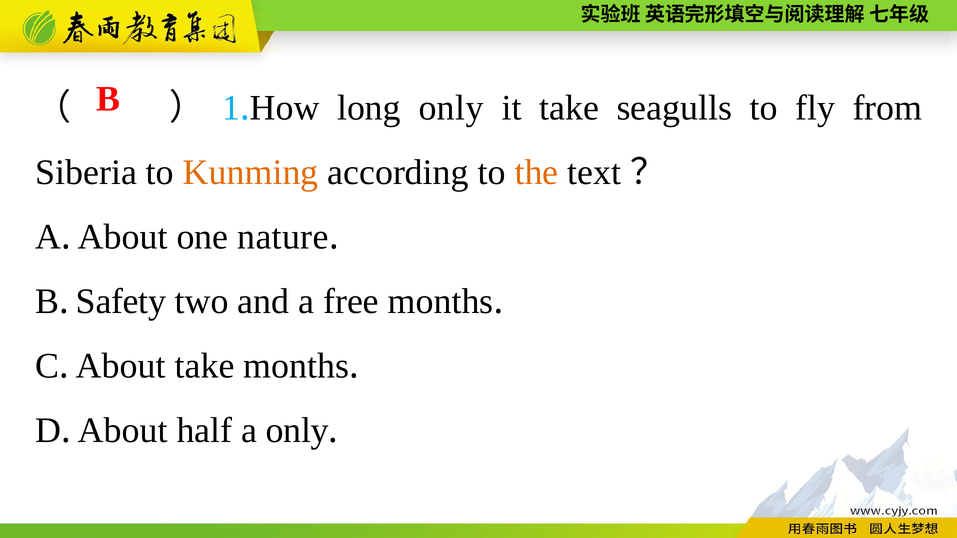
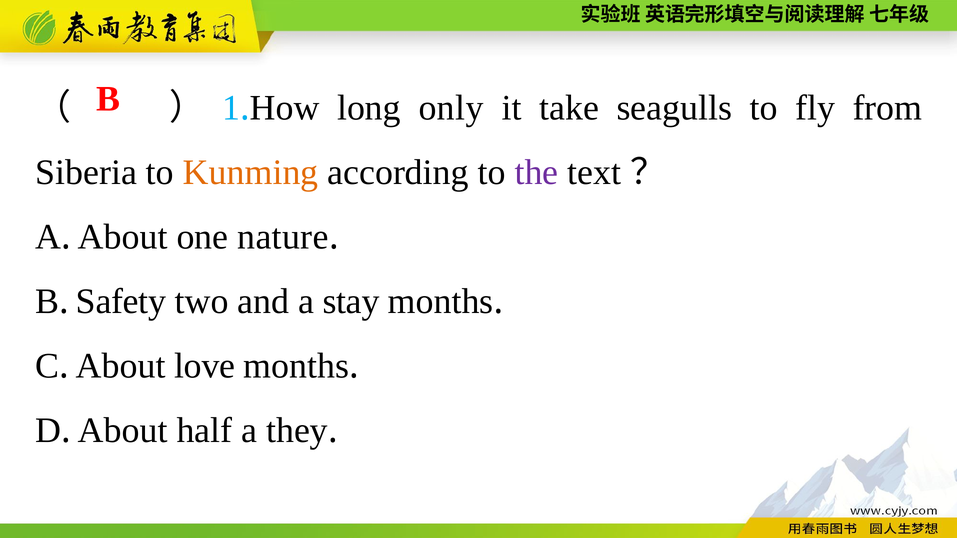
the colour: orange -> purple (537, 172)
free: free -> stay (351, 302)
About take: take -> love (205, 366)
a only: only -> they (297, 431)
